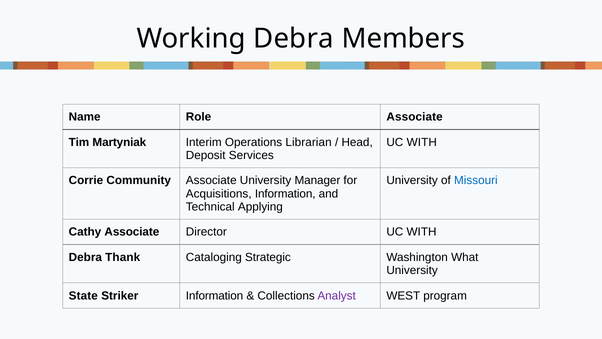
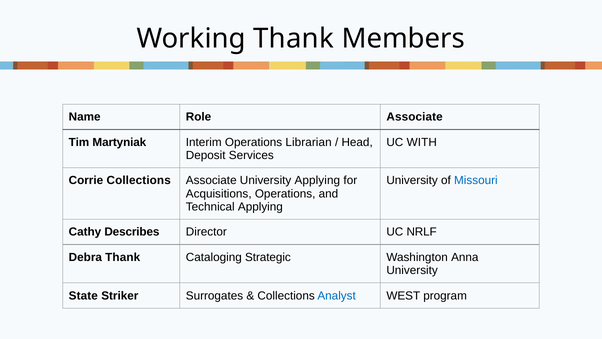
Working Debra: Debra -> Thank (294, 39)
Corrie Community: Community -> Collections (139, 180)
University Manager: Manager -> Applying (317, 180)
Acquisitions Information: Information -> Operations (285, 194)
Cathy Associate: Associate -> Describes (132, 232)
Director UC WITH: WITH -> NRLF (422, 232)
What: What -> Anna (465, 257)
Striker Information: Information -> Surrogates (214, 295)
Analyst colour: purple -> blue (337, 295)
